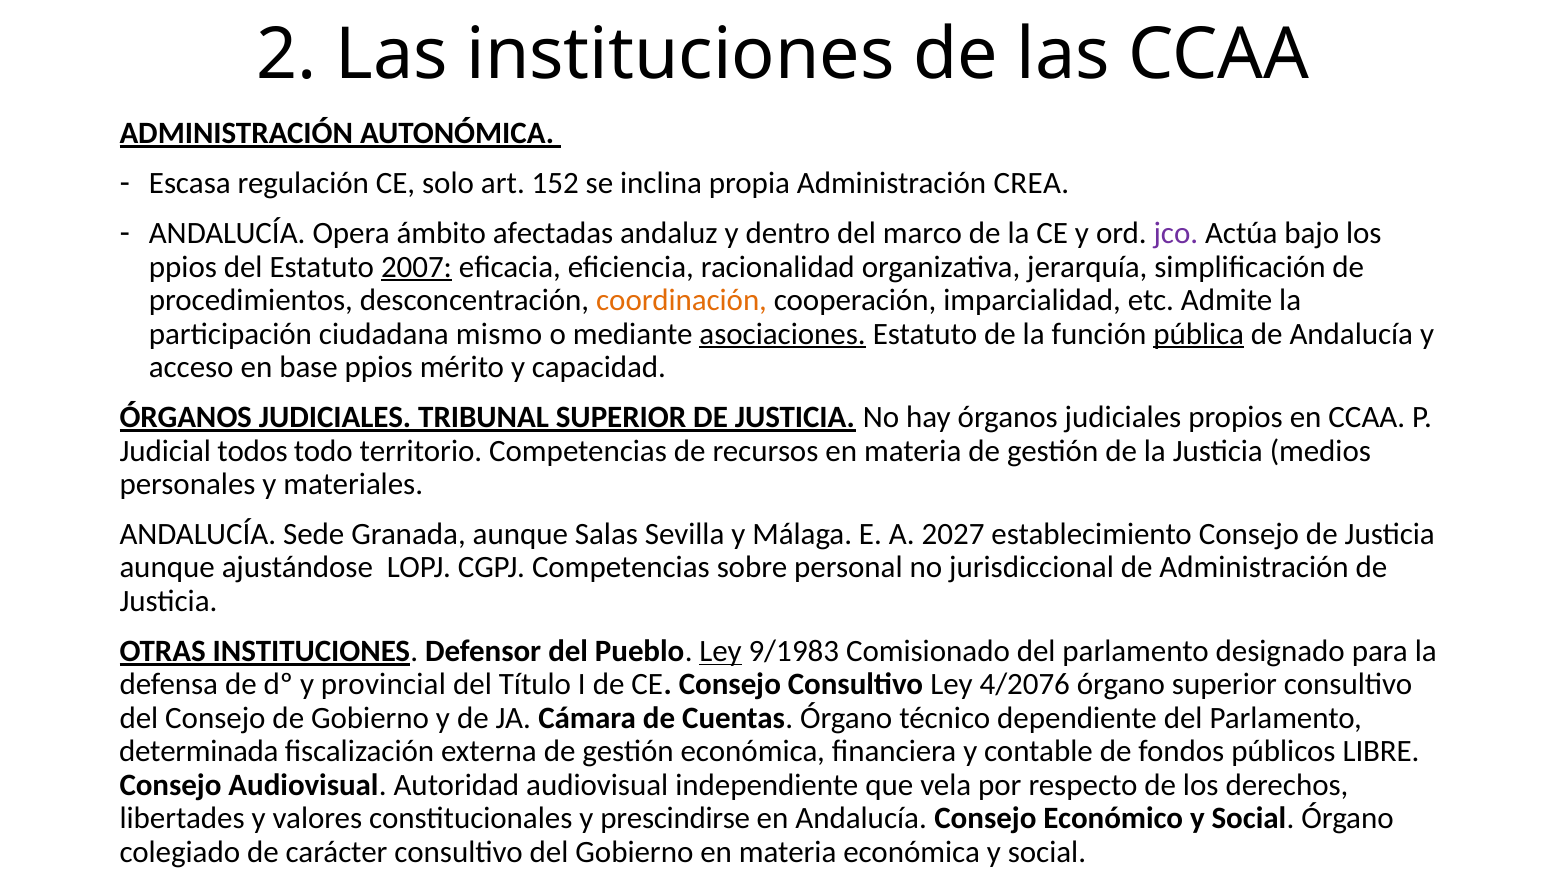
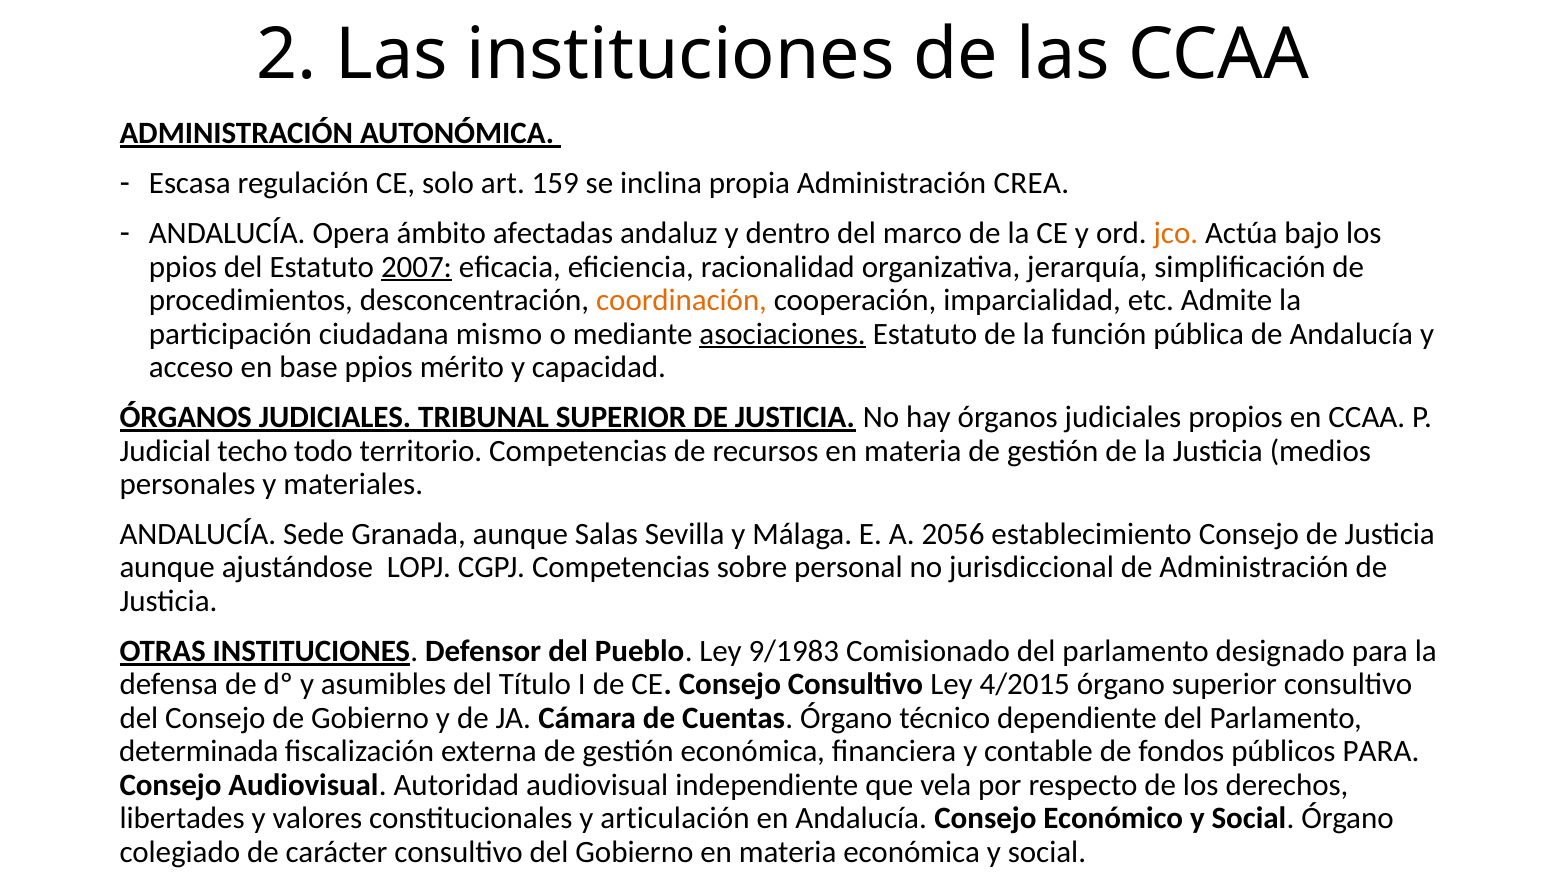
152: 152 -> 159 (555, 183)
jco colour: purple -> orange (1176, 233)
pública underline: present -> none (1199, 334)
todos: todos -> techo (253, 451)
2027: 2027 -> 2056 (953, 534)
Ley underline: present -> none (721, 651)
provincial: provincial -> asumibles (384, 685)
4/2076: 4/2076 -> 4/2015 (1025, 685)
públicos LIBRE: LIBRE -> PARA (1381, 752)
prescindirse: prescindirse -> articulación (675, 819)
